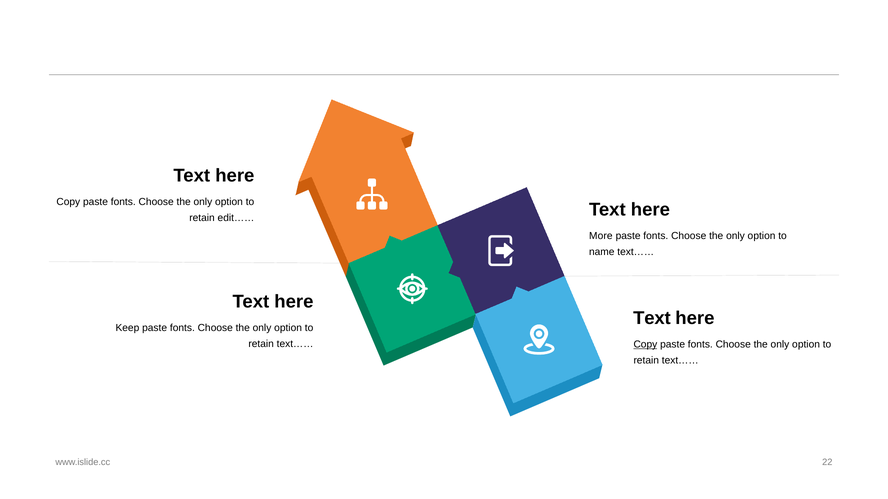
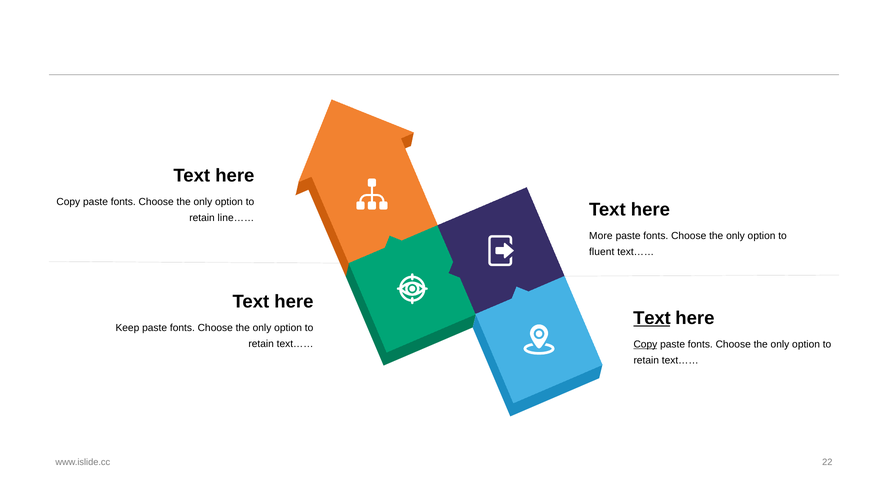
edit……: edit…… -> line…… (236, 218)
name: name -> fluent (602, 252)
Text underline: none -> present (652, 318)
